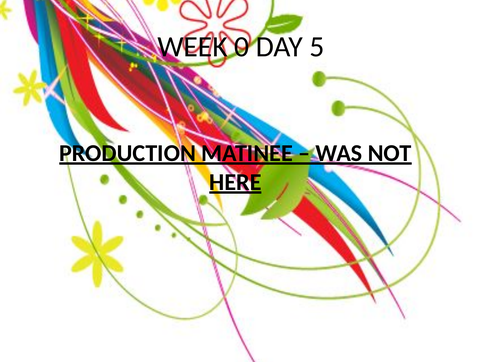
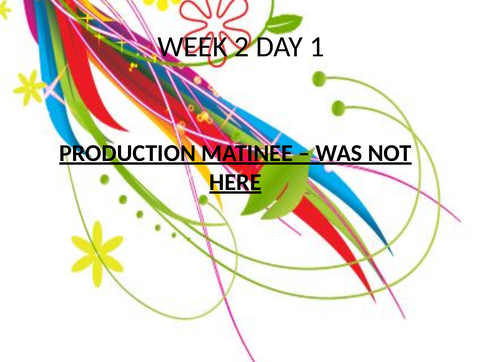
0: 0 -> 2 (242, 47)
5: 5 -> 1 (317, 47)
